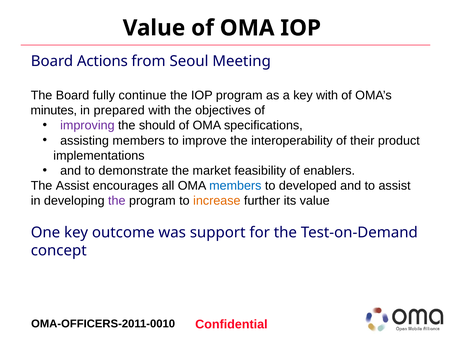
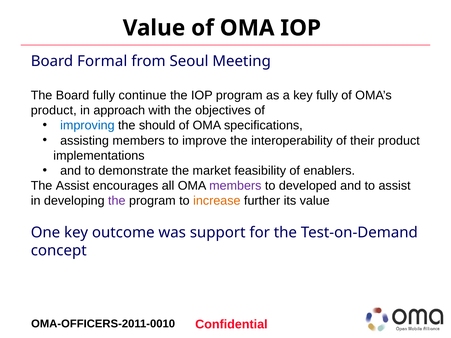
Actions: Actions -> Formal (102, 61)
key with: with -> fully (327, 96)
minutes: minutes -> product (54, 111)
prepared: prepared -> approach (119, 111)
improving colour: purple -> blue (87, 126)
members colour: blue -> purple (235, 186)
